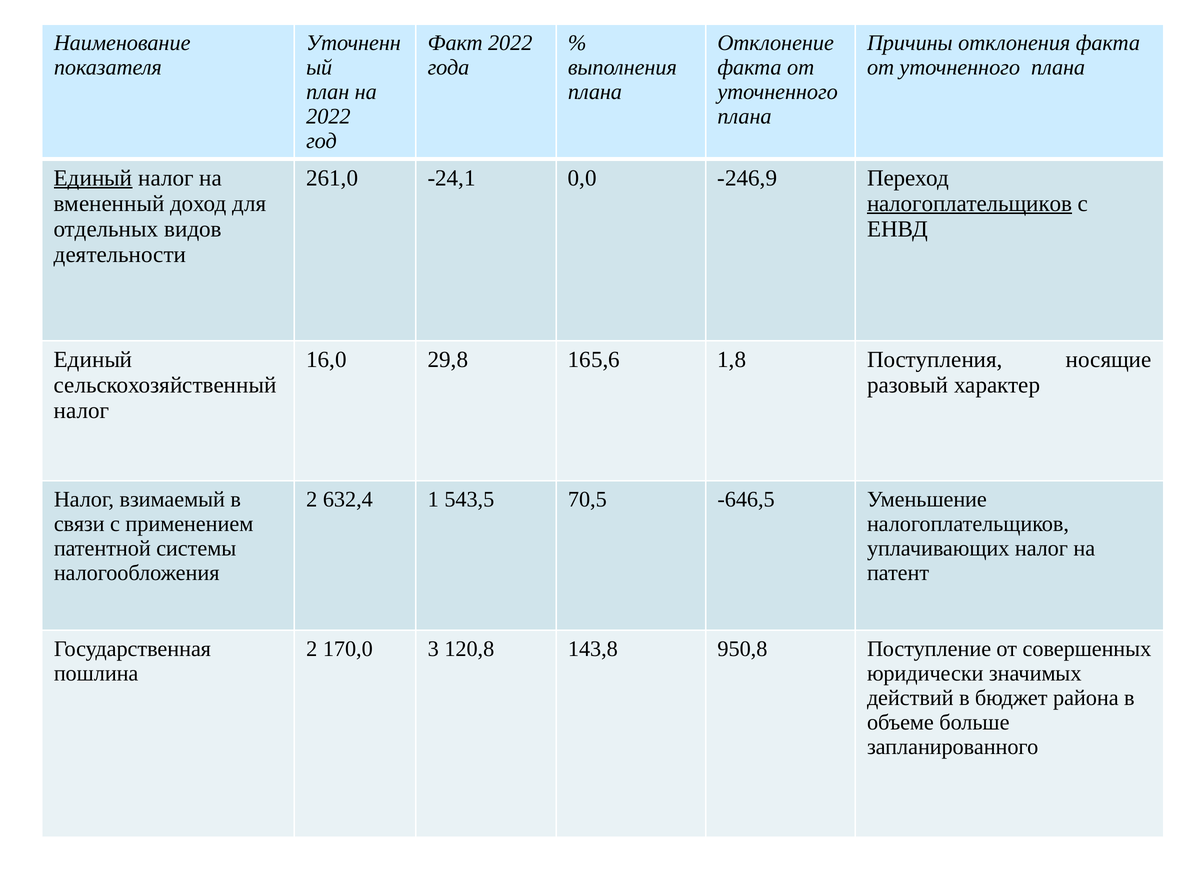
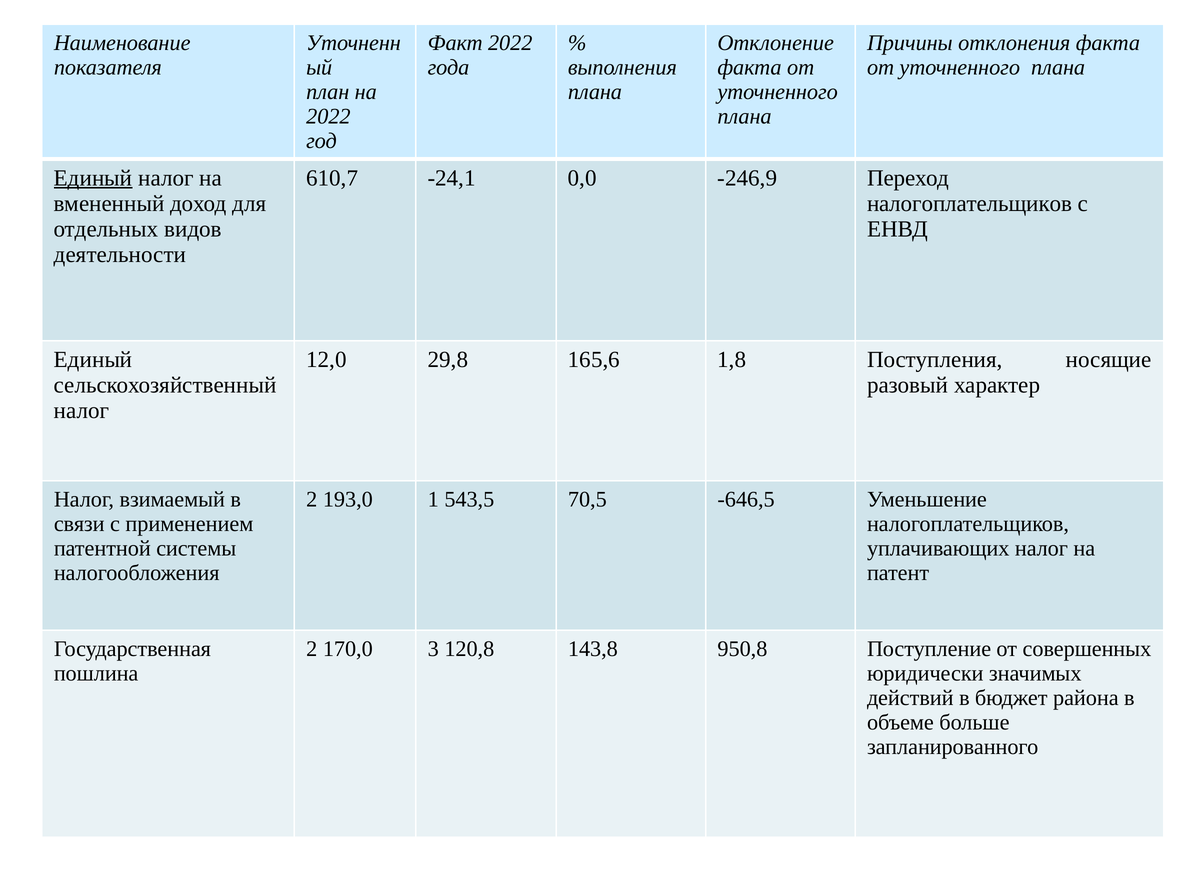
261,0: 261,0 -> 610,7 (332, 178)
налогоплательщиков underline: present -> none (970, 203)
16,0: 16,0 -> 12,0 (326, 360)
632,4: 632,4 -> 193,0 (348, 499)
